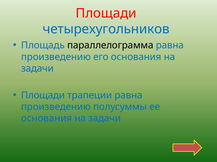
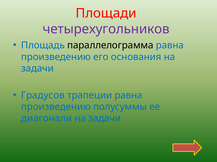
четырехугольников colour: blue -> purple (106, 29)
Площади: Площади -> Градусов (43, 96)
основания: основания -> диагонали (47, 119)
